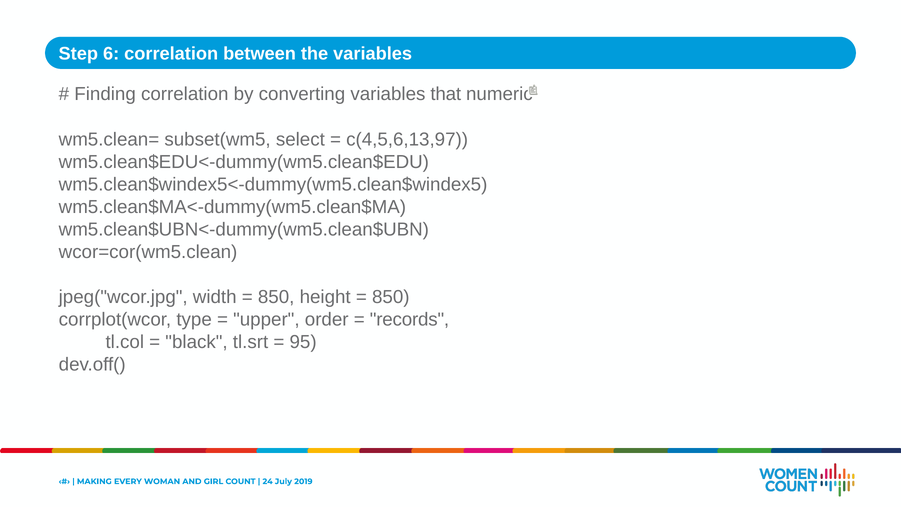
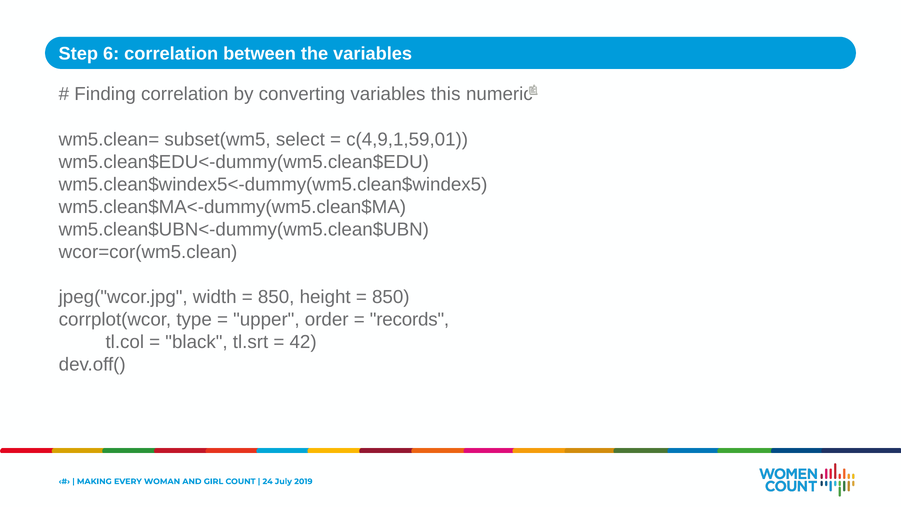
that: that -> this (446, 94)
c(4,5,6,13,97: c(4,5,6,13,97 -> c(4,9,1,59,01 (407, 139)
95: 95 -> 42 (303, 342)
